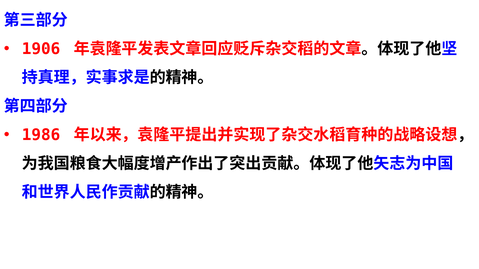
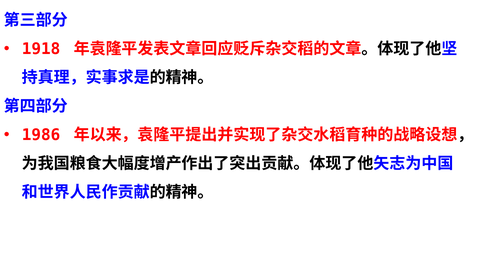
1906: 1906 -> 1918 (41, 49)
